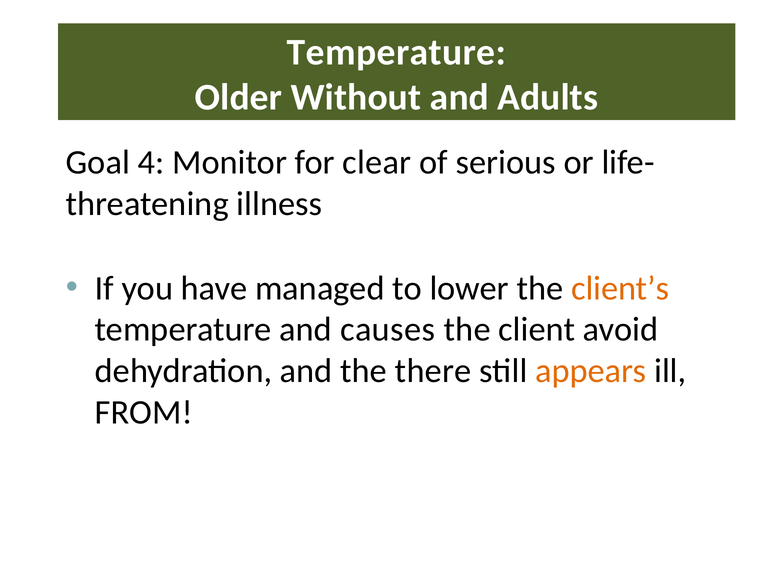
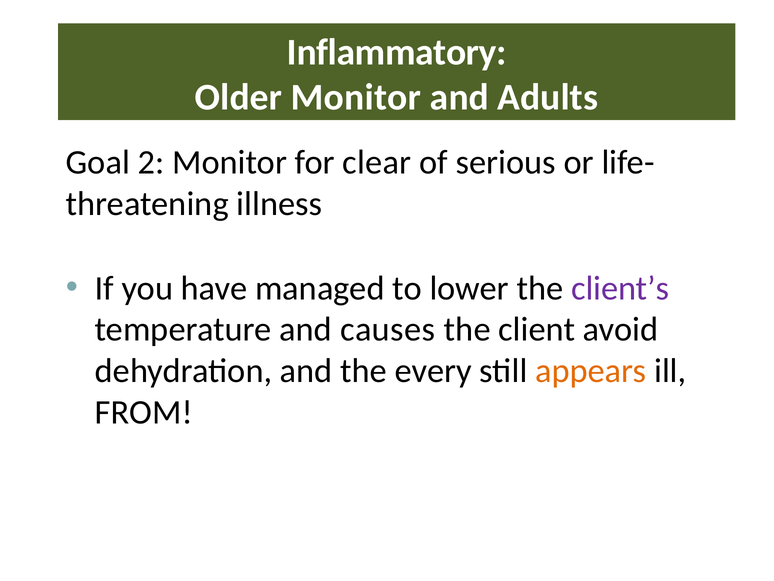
Temperature: Temperature -> Inflammatory (397, 52)
Older Without: Without -> Monitor (356, 97)
4: 4 -> 2 (151, 162)
client’s colour: orange -> purple (620, 288)
there: there -> every (433, 371)
